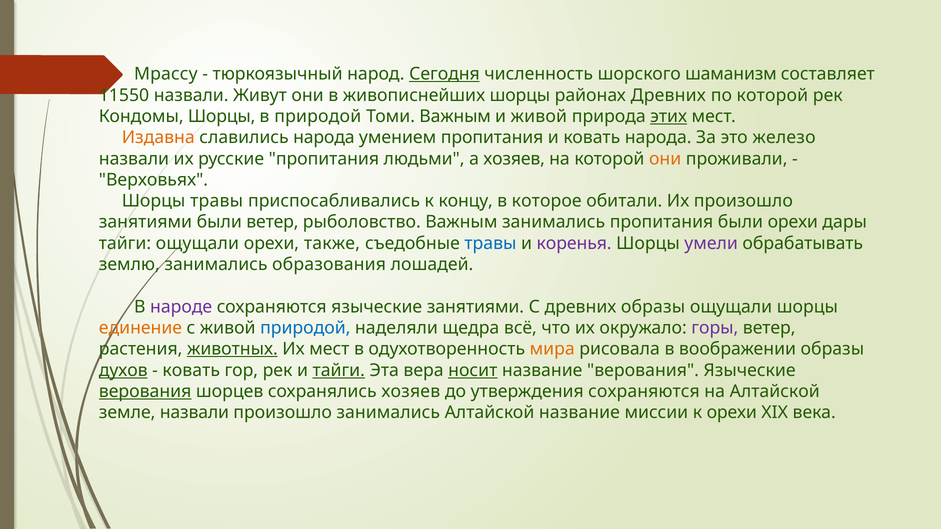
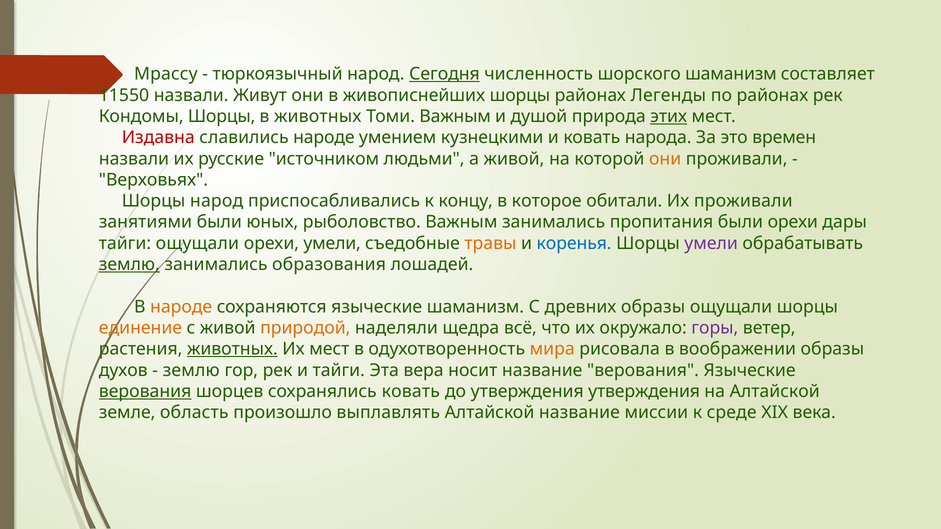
районах Древних: Древних -> Легенды (668, 95)
по которой: которой -> районах (772, 95)
в природой: природой -> животных (318, 116)
и живой: живой -> душой (539, 116)
Издавна colour: orange -> red (158, 138)
славились народа: народа -> народе (324, 138)
умением пропитания: пропитания -> кузнецкими (492, 138)
железо: железо -> времен (784, 138)
русские пропитания: пропитания -> источником (324, 159)
а хозяев: хозяев -> живой (514, 159)
Шорцы травы: травы -> народ (217, 201)
Их произошло: произошло -> проживали (743, 201)
были ветер: ветер -> юных (272, 222)
орехи также: также -> умели (332, 243)
травы colour: blue -> orange (490, 243)
коренья colour: purple -> blue (574, 243)
землю underline: none -> present (129, 265)
народе colour: purple -> orange (181, 307)
языческие занятиями: занятиями -> шаманизм (475, 307)
природой colour: blue -> orange (305, 328)
духов underline: present -> none (123, 370)
ковать: ковать -> землю (191, 370)
тайги underline: present -> none (339, 370)
носит underline: present -> none (473, 370)
сохранялись хозяев: хозяев -> ковать (411, 392)
утверждения сохраняются: сохраняются -> утверждения (644, 392)
земле назвали: назвали -> область (194, 413)
произошло занимались: занимались -> выплавлять (388, 413)
к орехи: орехи -> среде (732, 413)
